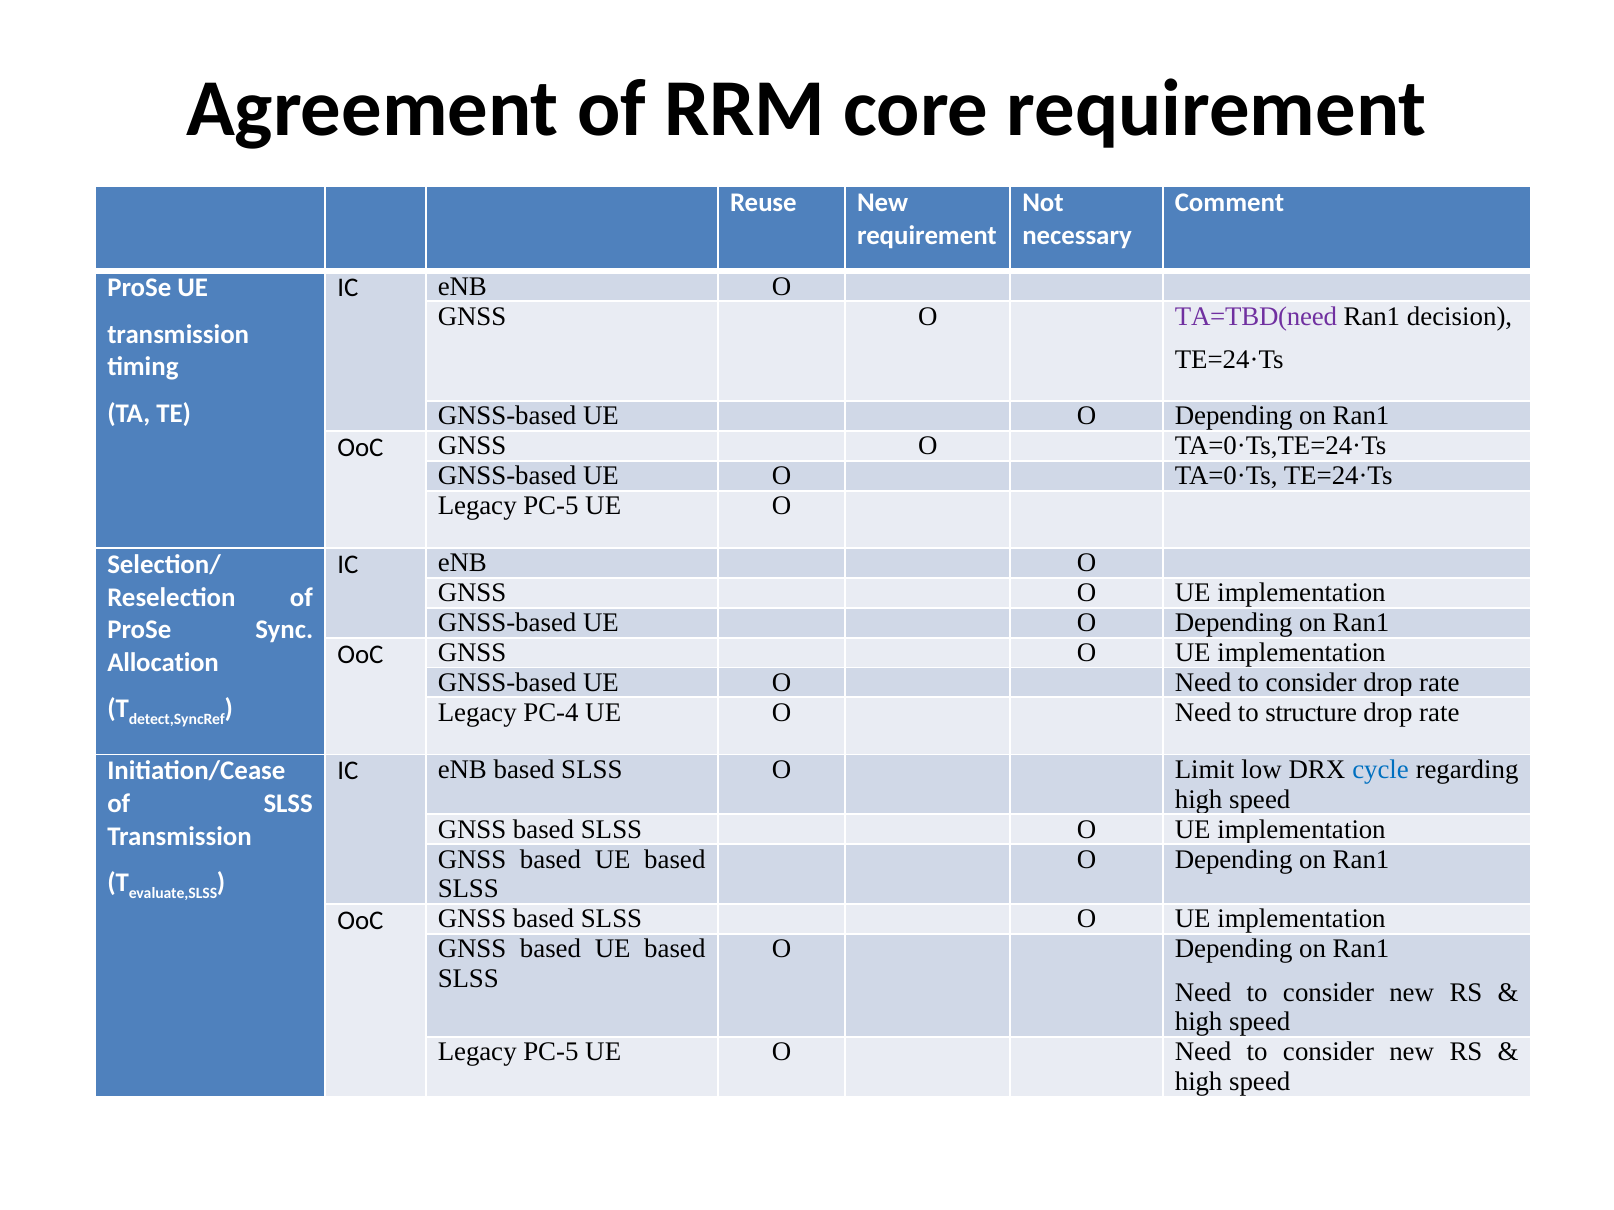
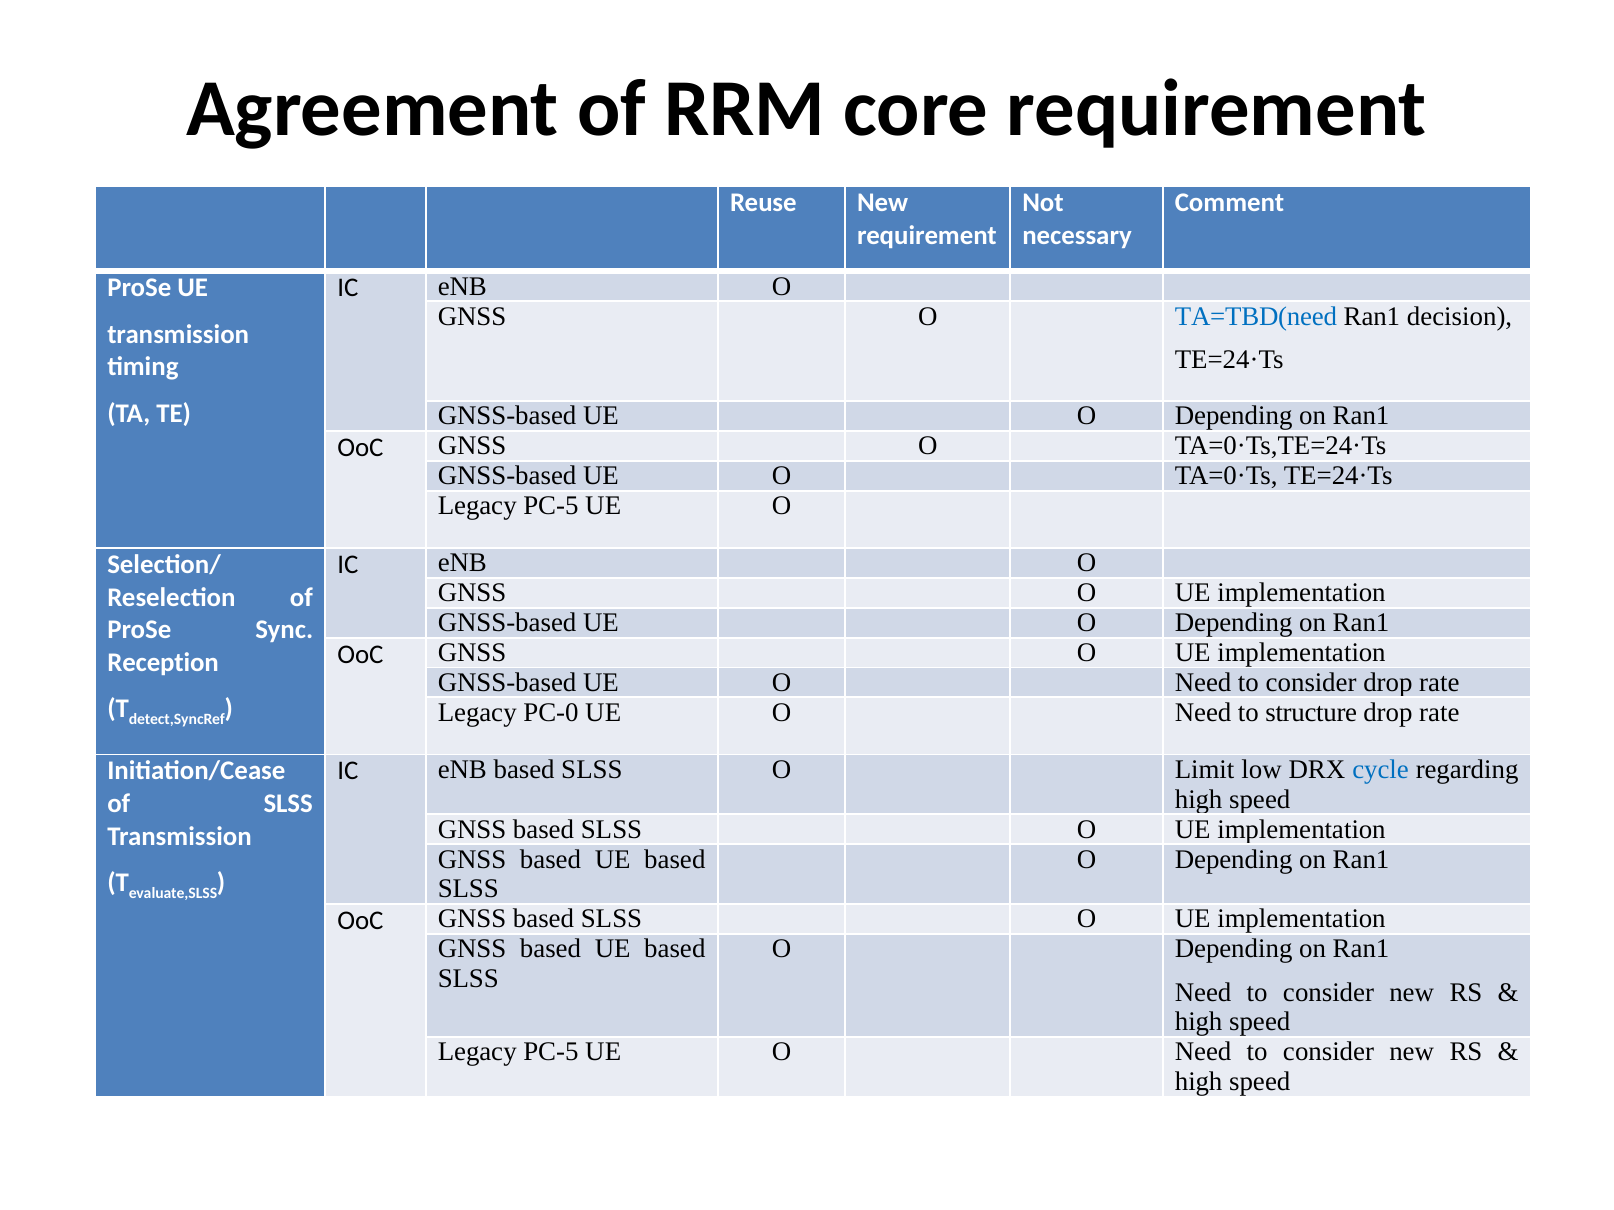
TA=TBD(need colour: purple -> blue (1256, 316)
Allocation: Allocation -> Reception (163, 663)
PC-4: PC-4 -> PC-0 (551, 713)
